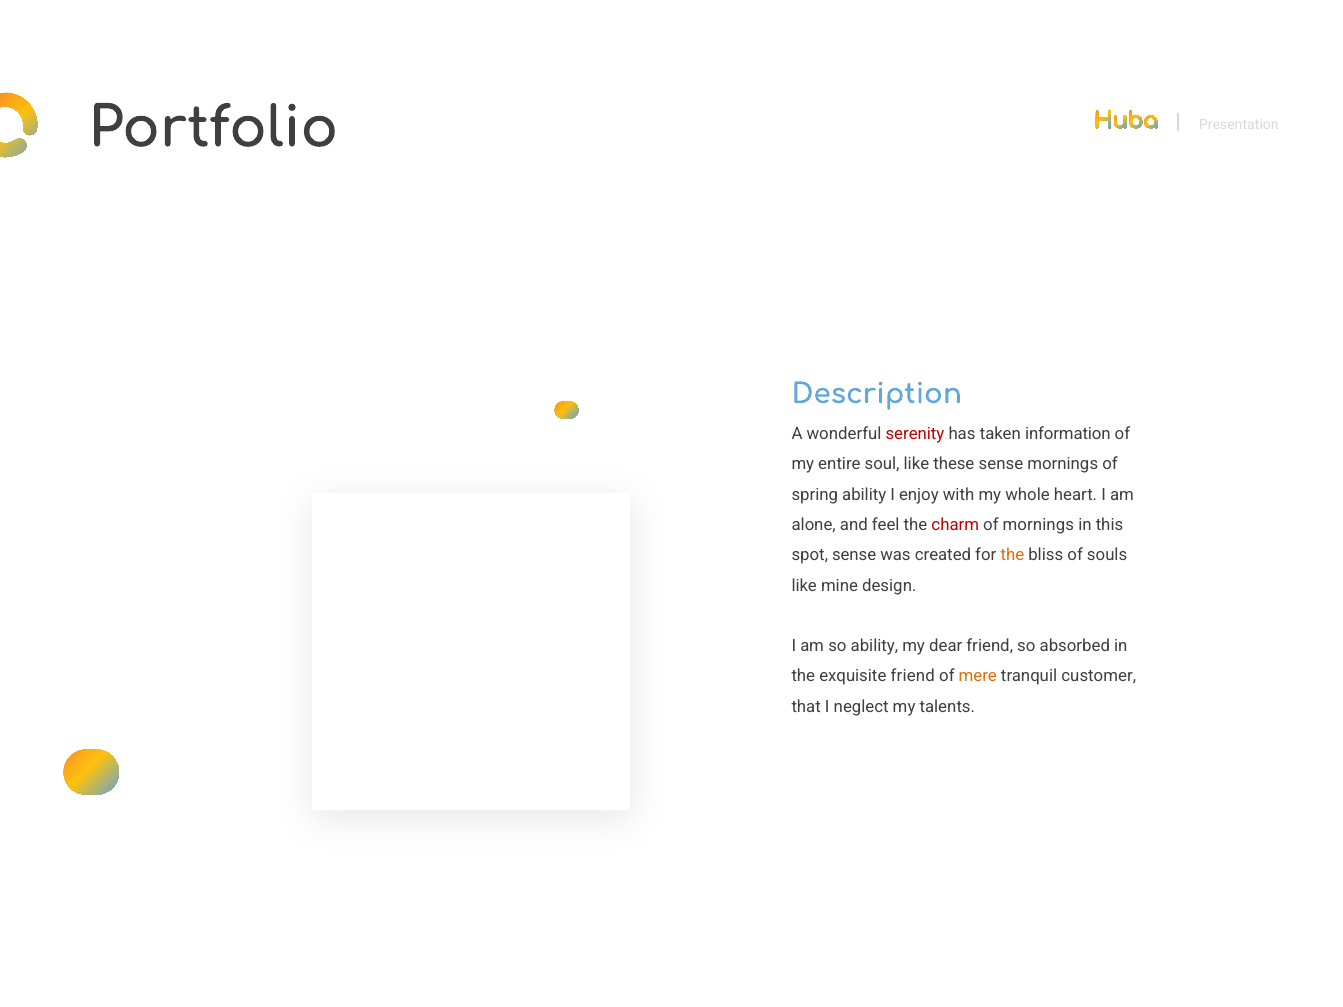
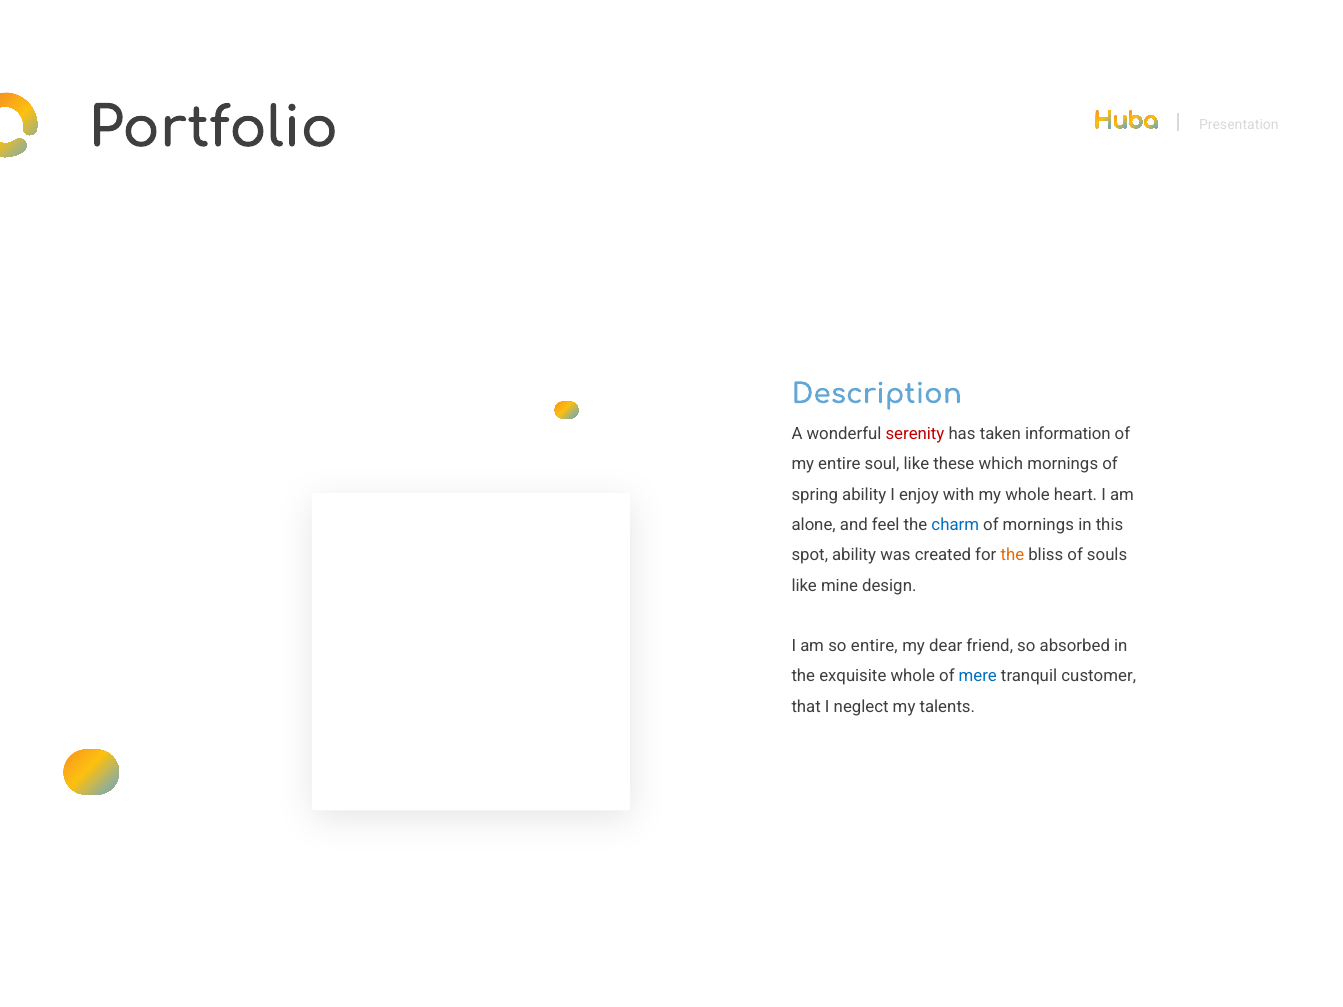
these sense: sense -> which (1001, 465)
charm colour: red -> blue (955, 525)
spot sense: sense -> ability (854, 555)
so ability: ability -> entire (874, 646)
exquisite friend: friend -> whole (913, 677)
mere colour: orange -> blue (978, 677)
